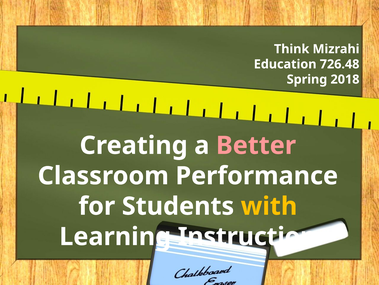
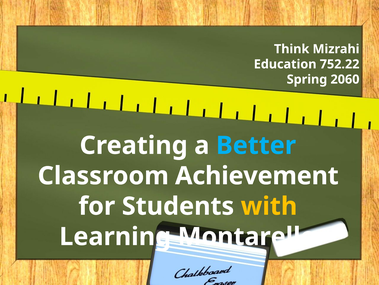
726.48: 726.48 -> 752.22 (340, 64)
2018: 2018 -> 2060 (345, 79)
Better colour: pink -> light blue (256, 145)
Performance: Performance -> Achievement (257, 175)
Instruction: Instruction -> Montarello (247, 236)
